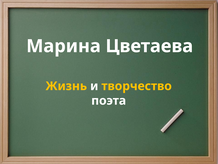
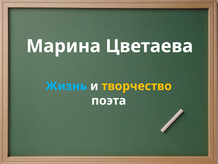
Жизнь colour: yellow -> light blue (66, 86)
